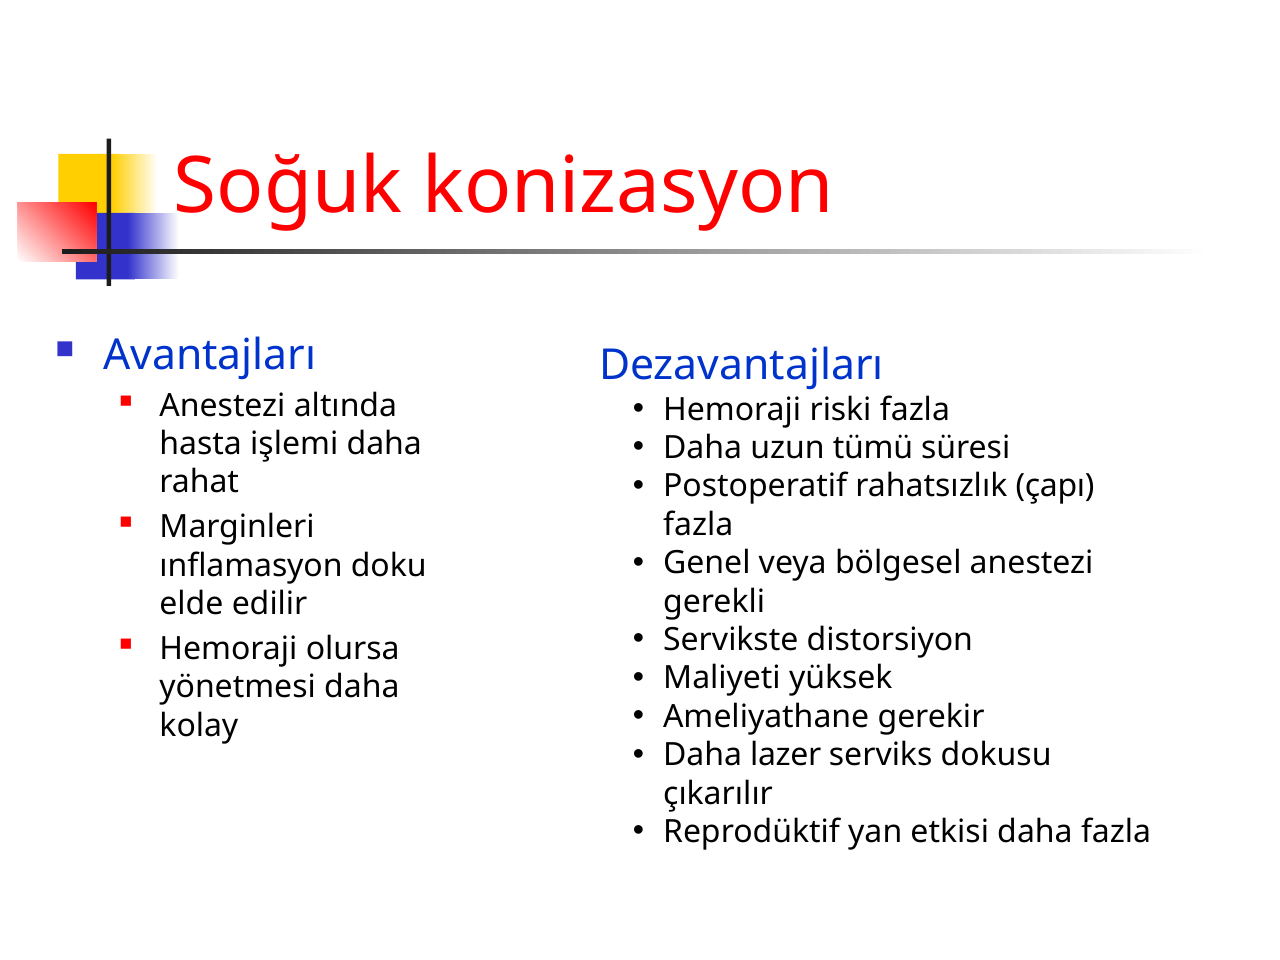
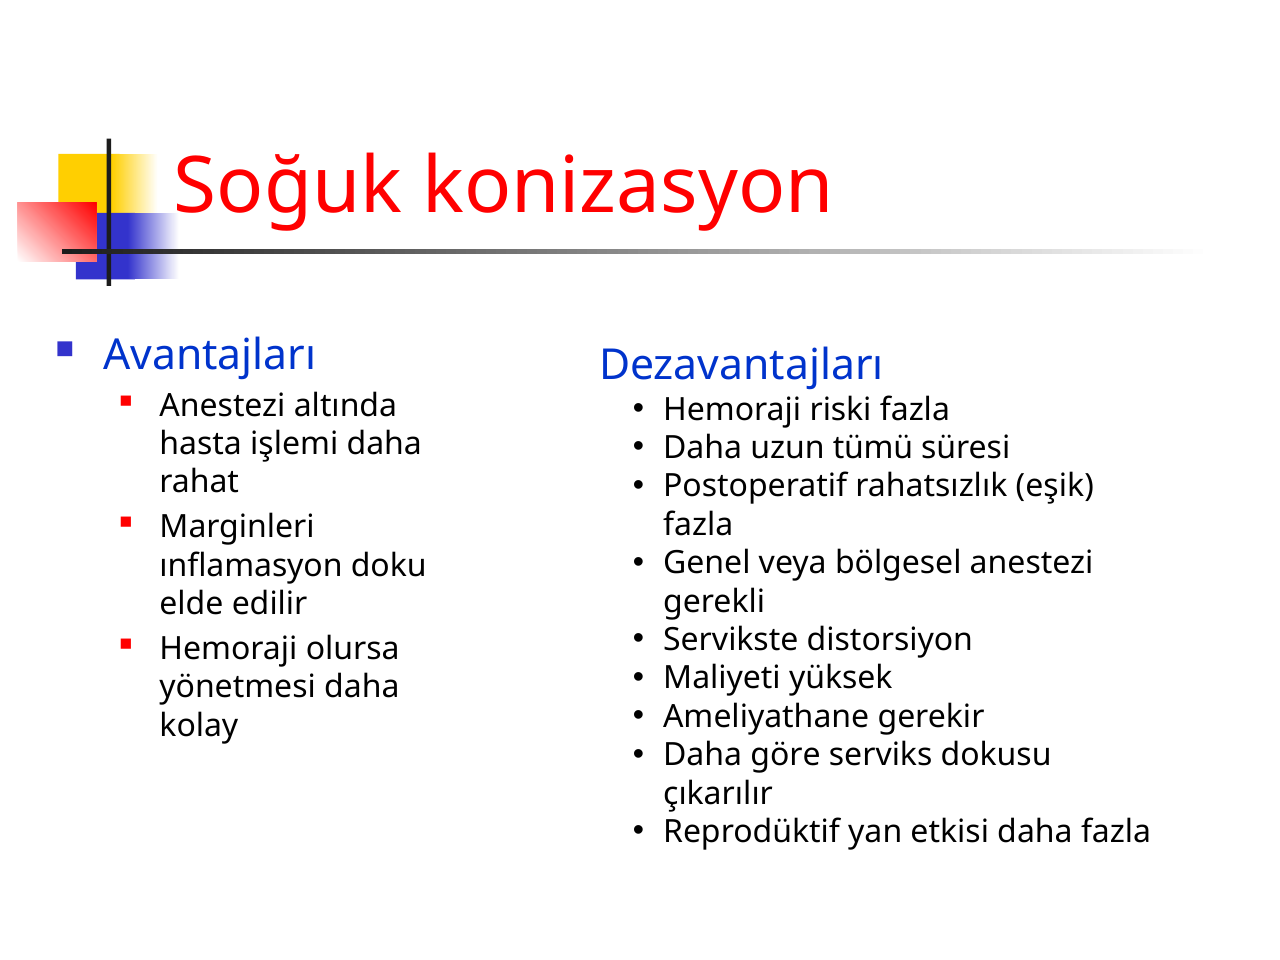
çapı: çapı -> eşik (1055, 486)
lazer: lazer -> göre (786, 755)
